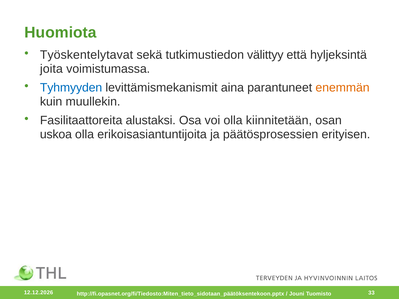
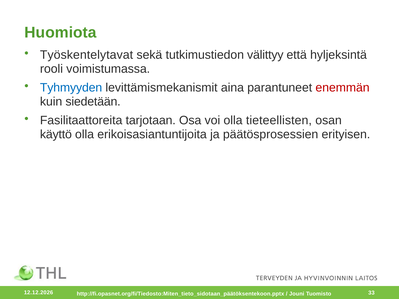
joita: joita -> rooli (51, 69)
enemmän colour: orange -> red (343, 88)
muullekin: muullekin -> siedetään (93, 102)
alustaksi: alustaksi -> tarjotaan (151, 121)
kiinnitetään: kiinnitetään -> tieteellisten (279, 121)
uskoa: uskoa -> käyttö (56, 134)
